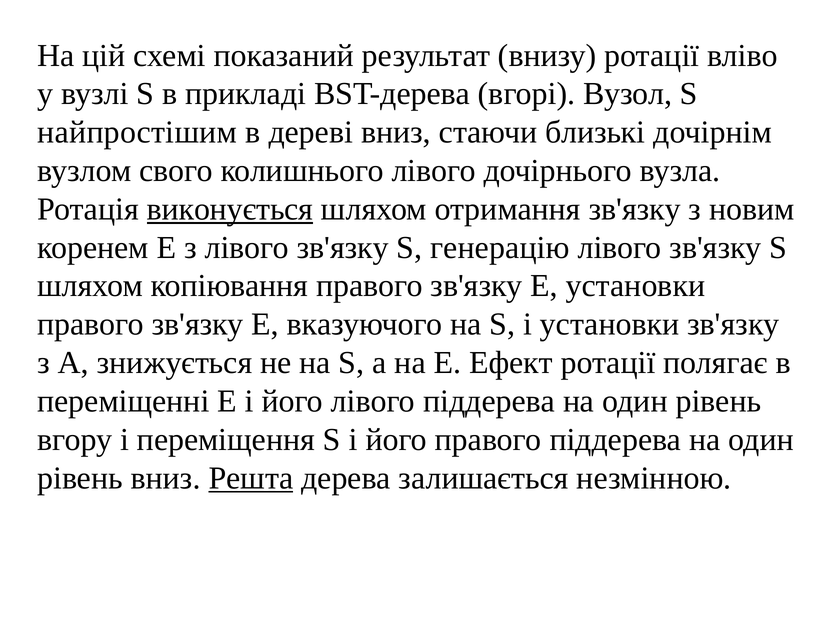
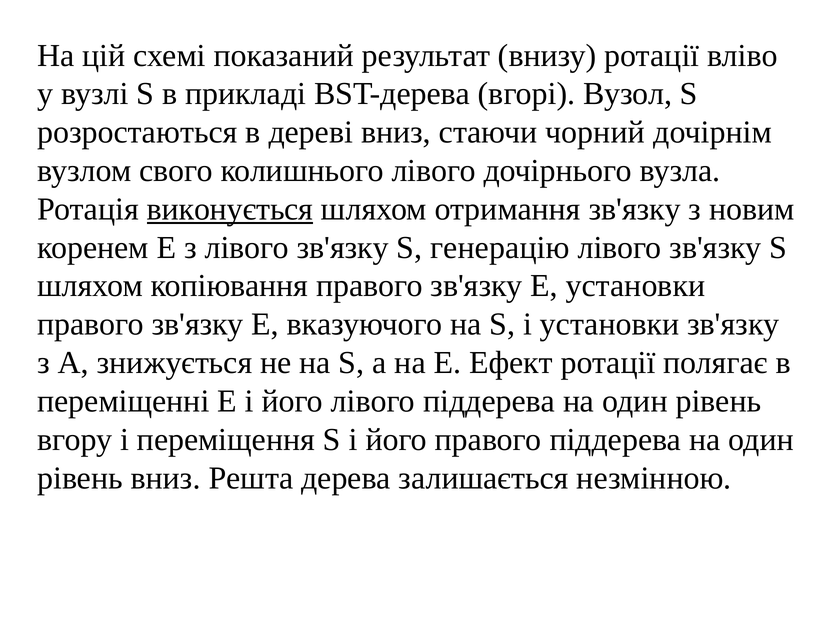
найпростішим: найпростішим -> розростаються (137, 132)
близькі: близькі -> чорний (595, 132)
Решта underline: present -> none (251, 478)
